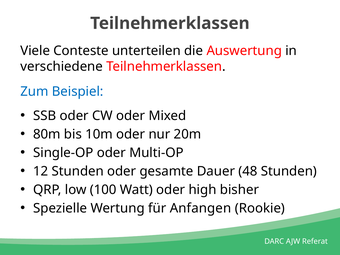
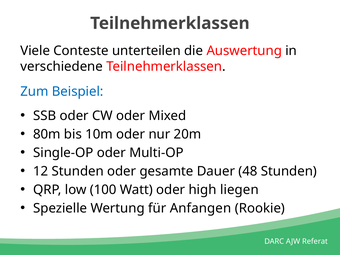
bisher: bisher -> liegen (239, 190)
